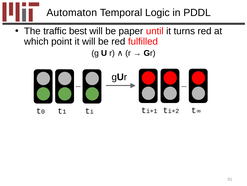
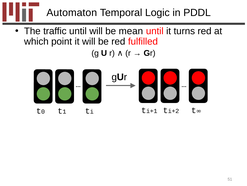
traffic best: best -> until (78, 31)
paper: paper -> mean (131, 31)
